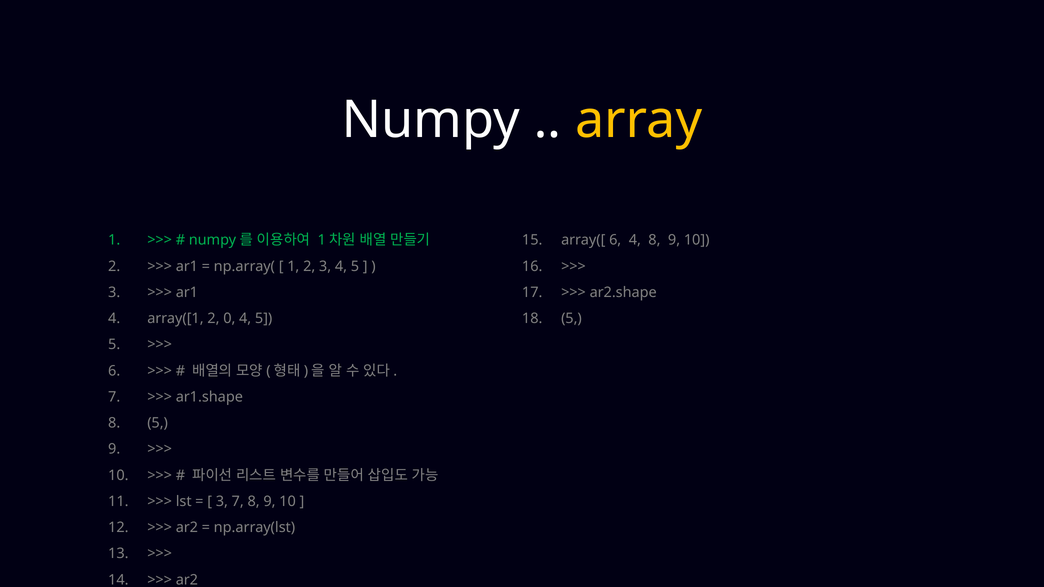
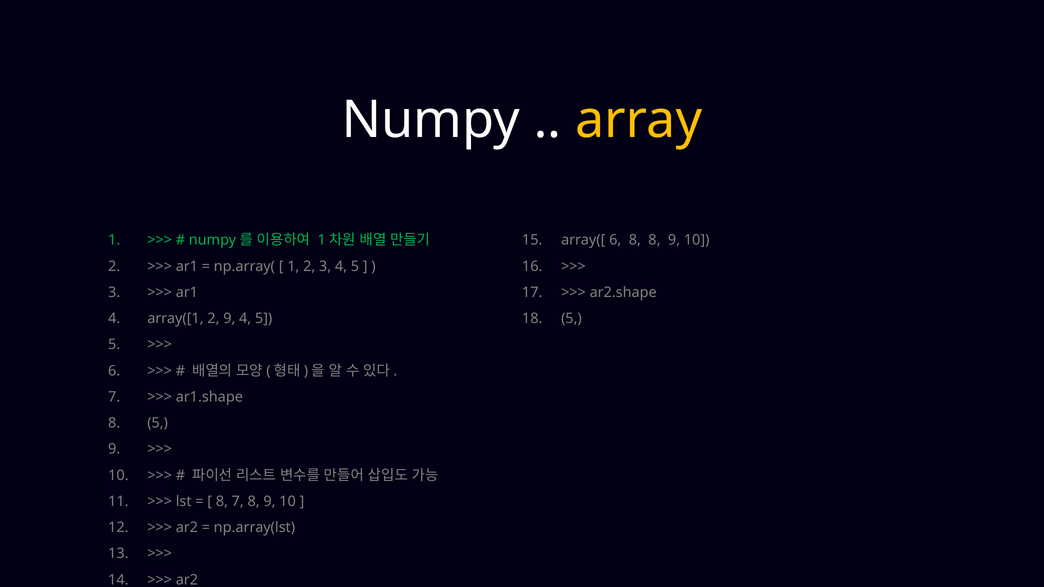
6 4: 4 -> 8 (635, 240)
2 0: 0 -> 9 (229, 319)
3: 3 -> 8 (222, 502)
